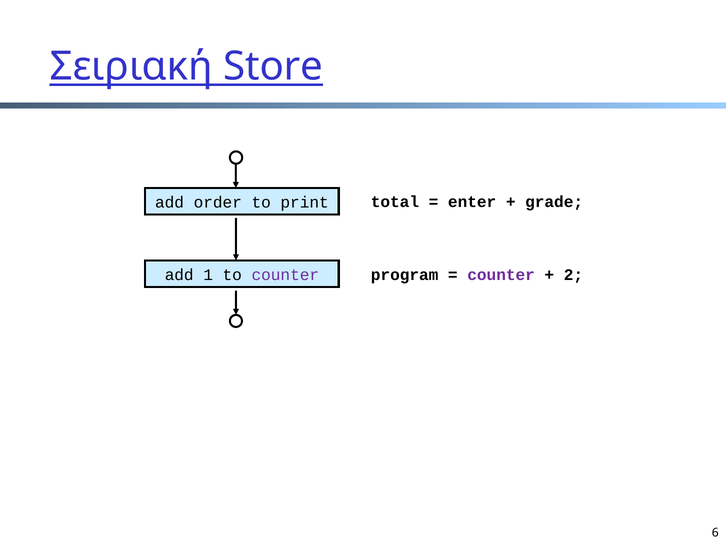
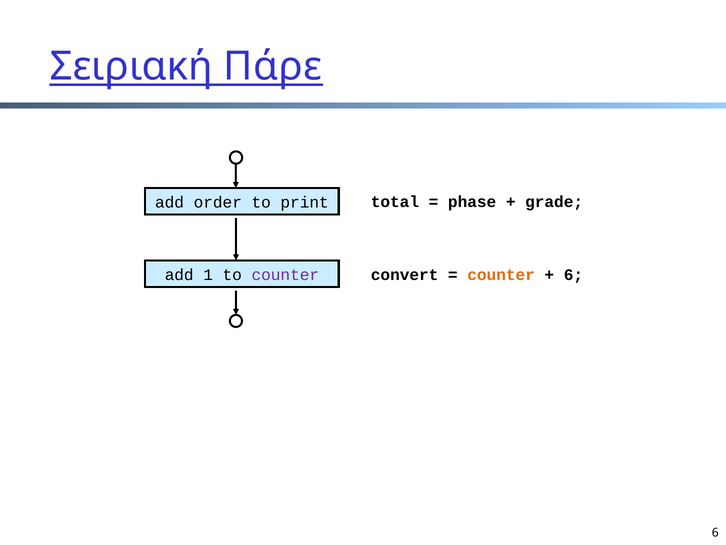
Store: Store -> Πάρε (273, 66)
enter: enter -> phase (472, 202)
program: program -> convert (405, 275)
counter colour: purple -> orange (501, 275)
2: 2 -> 6 (573, 275)
